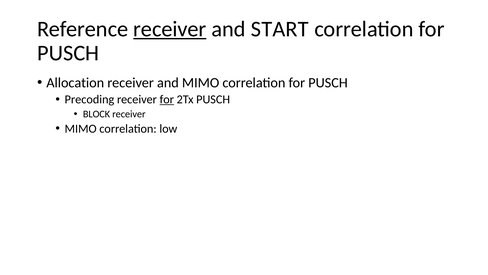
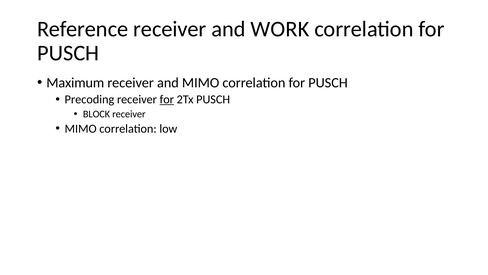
receiver underline: present -> none (170, 29)
START: START -> WORK (280, 29)
Allocation: Allocation -> Maximum (75, 82)
